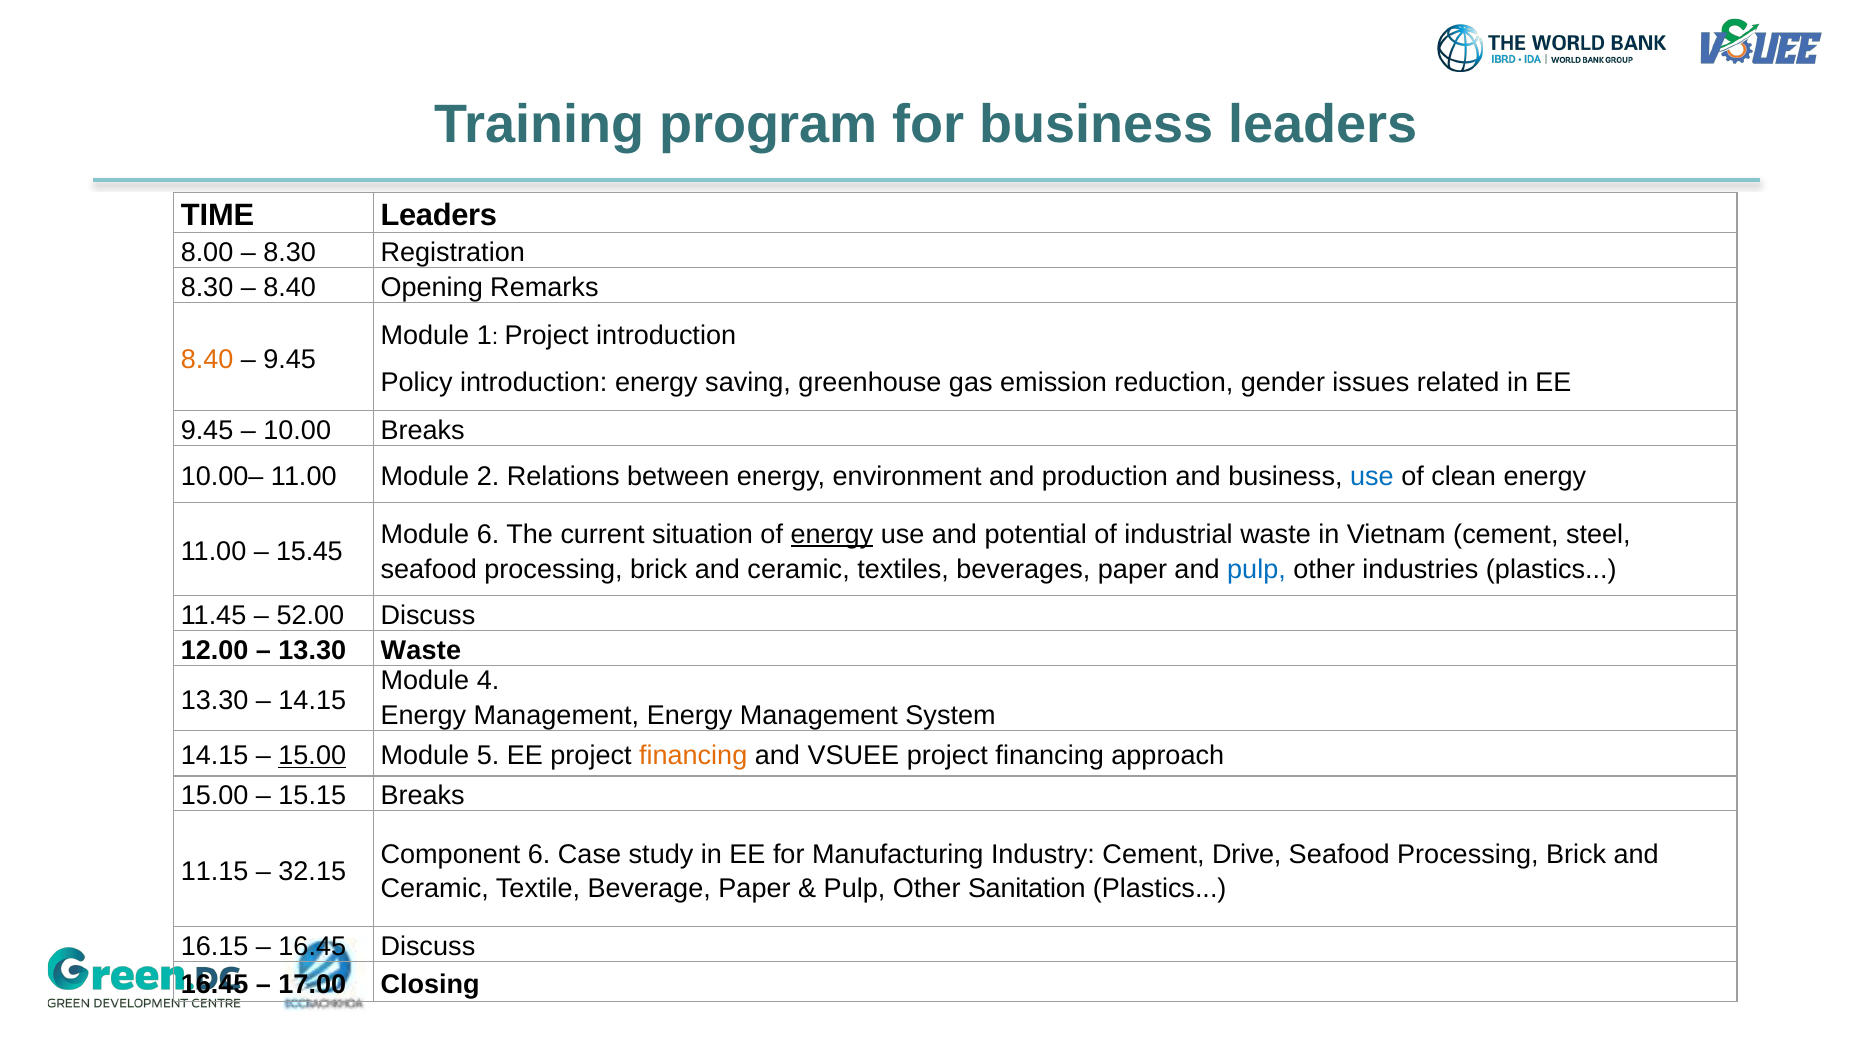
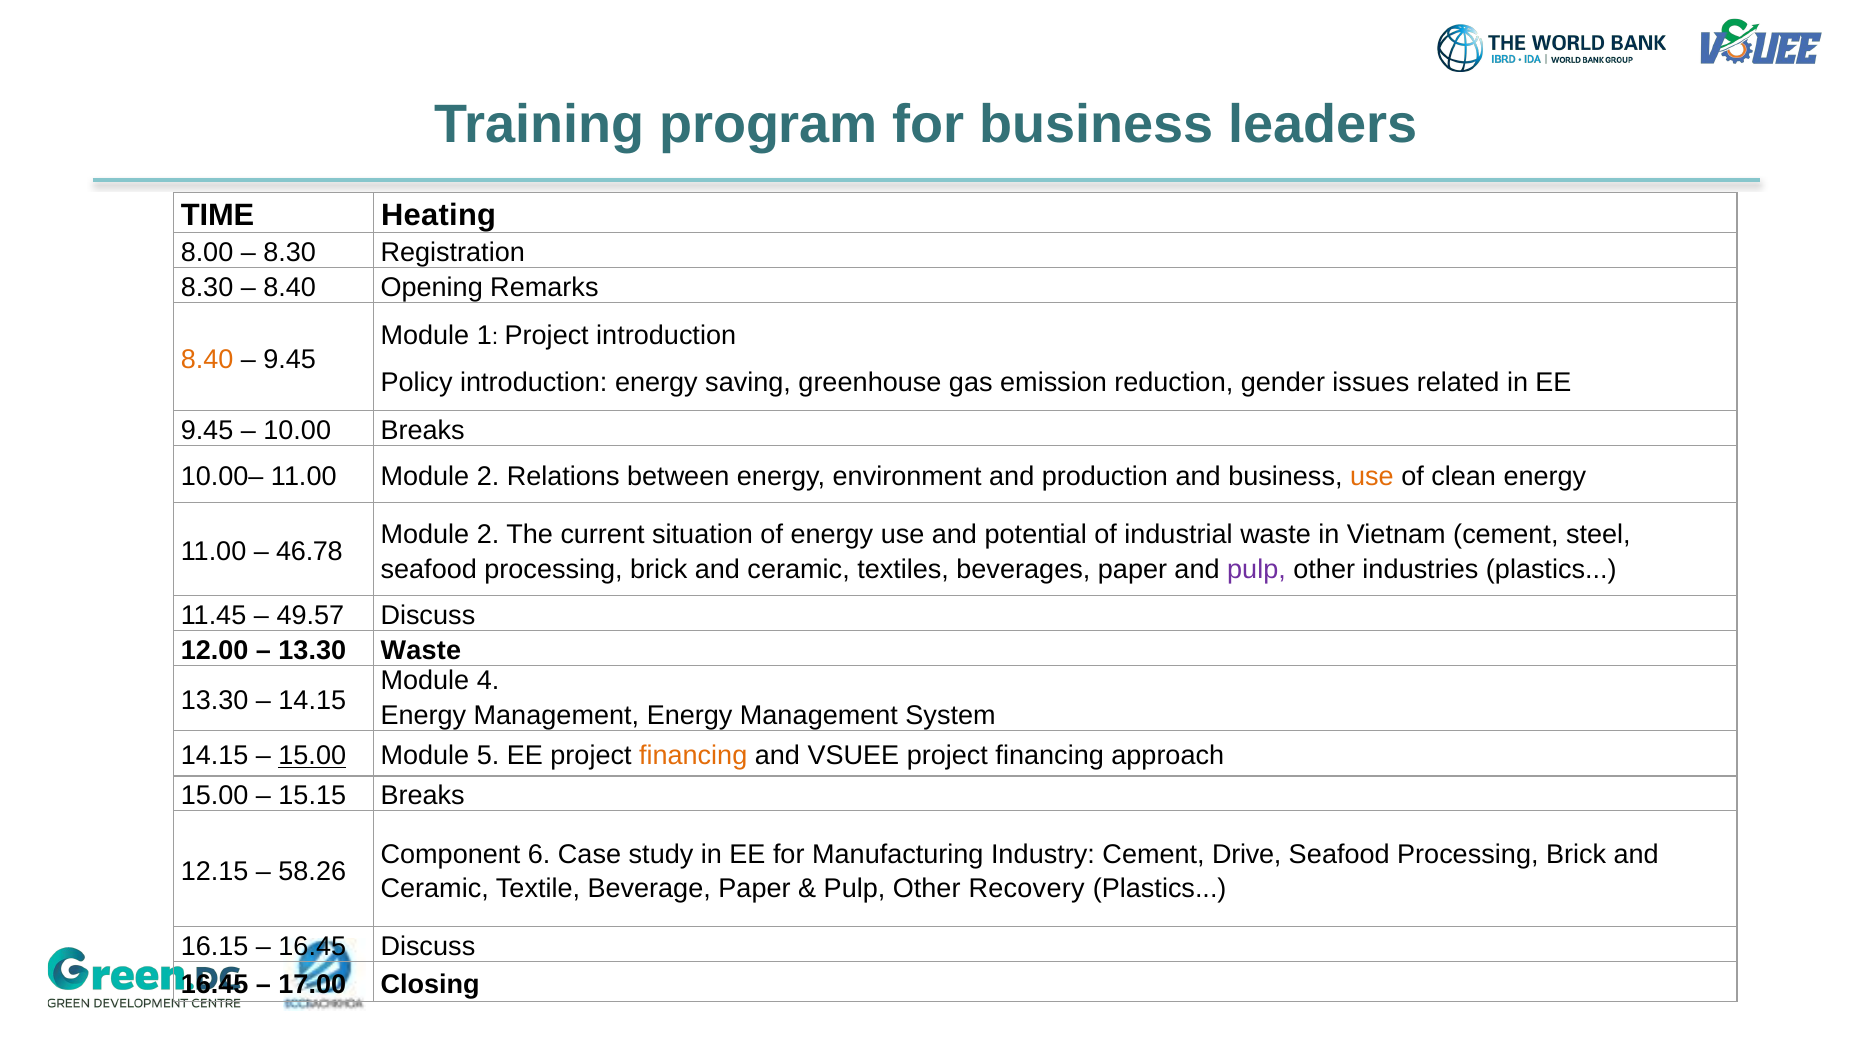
TIME Leaders: Leaders -> Heating (439, 216)
use colour: blue -> orange (1372, 477)
6: 6 -> 2 (488, 535)
energy underline: present -> none (832, 535)
15.45: 15.45 -> 46.78 (309, 552)
pulp colour: blue -> purple (1257, 569)
52.00: 52.00 -> 49.57 (310, 616)
11.15: 11.15 -> 12.15 (215, 872)
32.15: 32.15 -> 58.26 (312, 872)
Sanitation: Sanitation -> Recovery (1027, 889)
